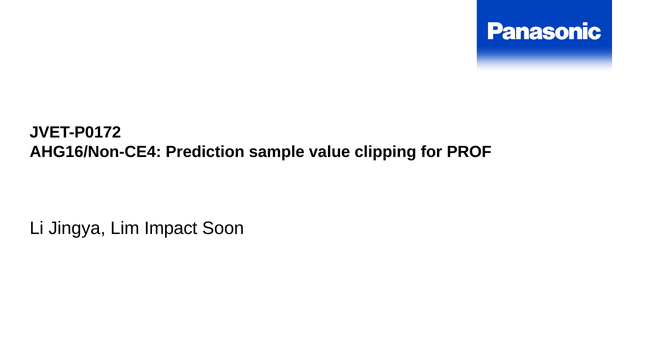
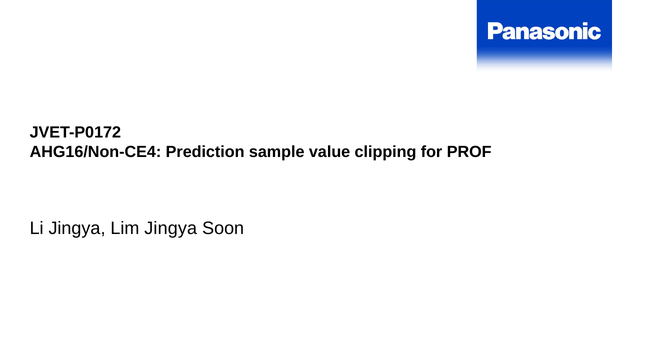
Lim Impact: Impact -> Jingya (171, 228)
